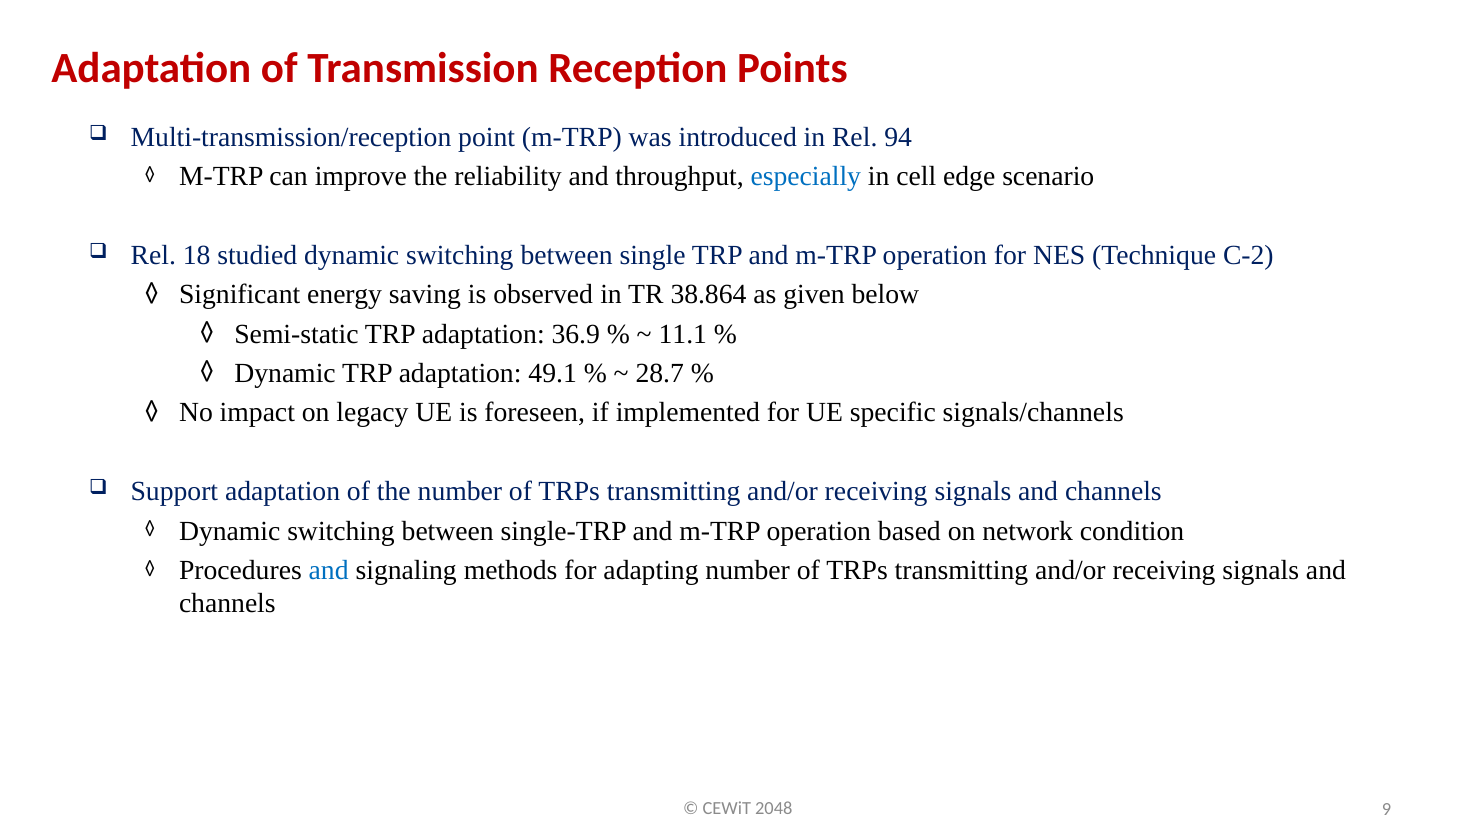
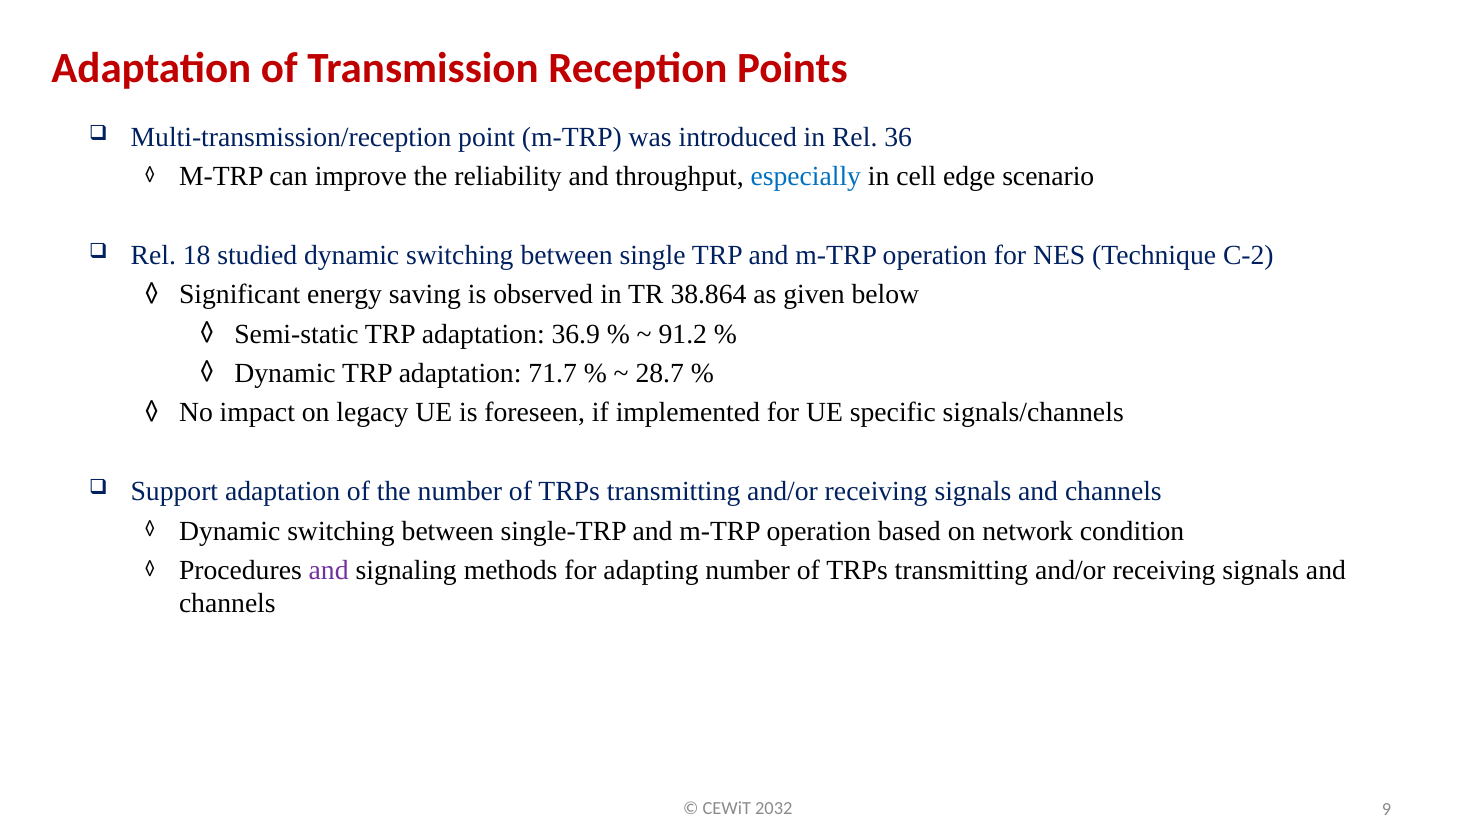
94: 94 -> 36 (898, 137)
11.1: 11.1 -> 91.2 (683, 334)
49.1: 49.1 -> 71.7 (553, 374)
and colour: blue -> purple (329, 570)
2048: 2048 -> 2032 (774, 809)
